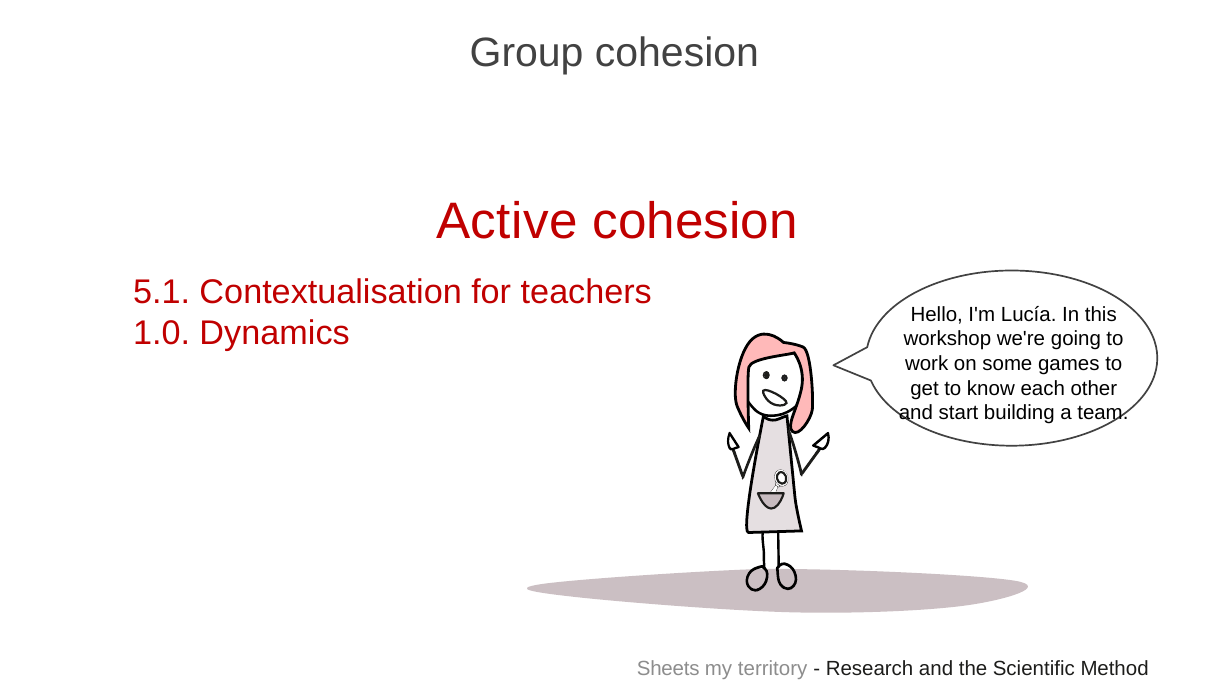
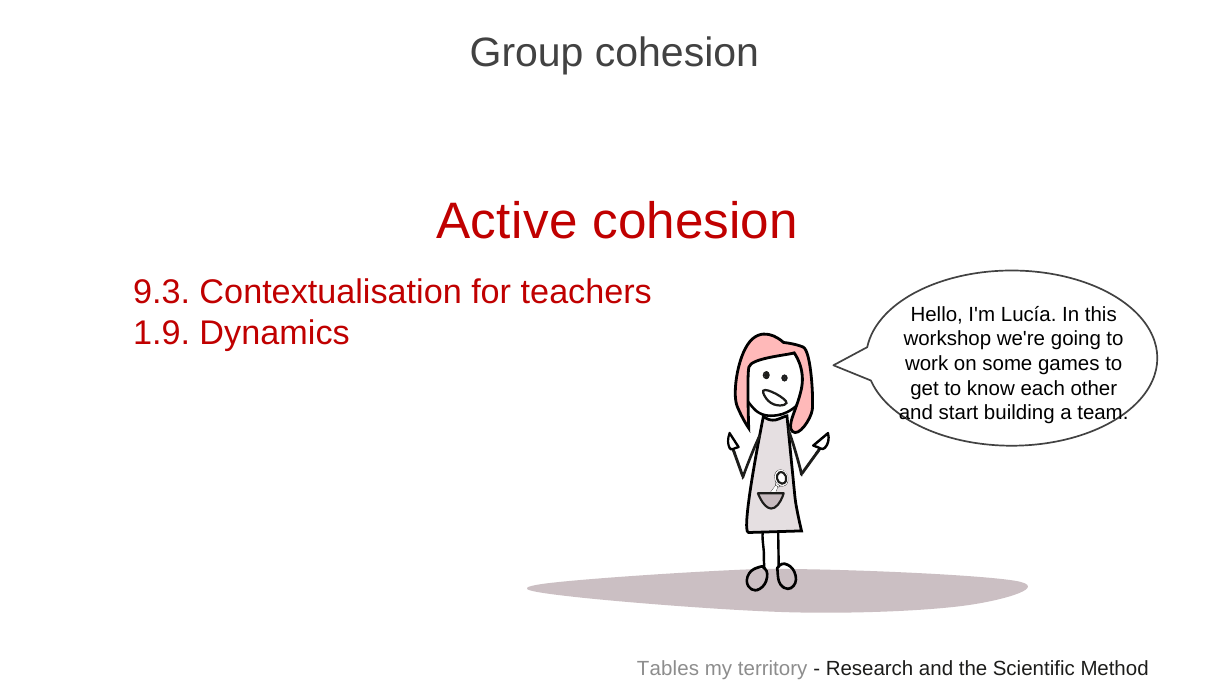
5.1: 5.1 -> 9.3 (162, 292)
1.0: 1.0 -> 1.9 (162, 333)
Sheets: Sheets -> Tables (668, 669)
